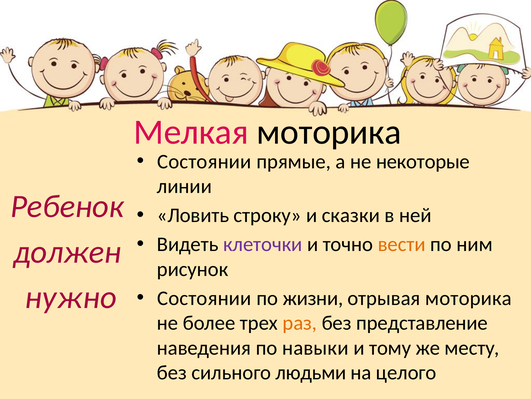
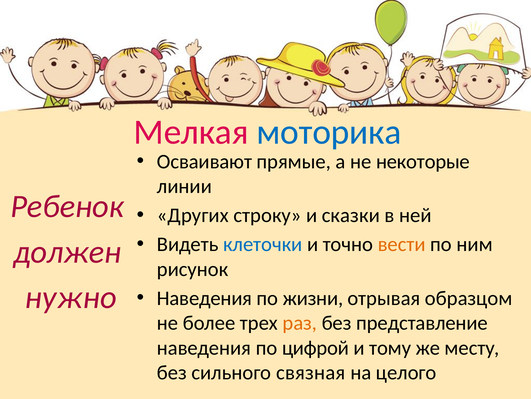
моторика colour: black -> blue (329, 132)
Состоянии: Состоянии -> Осваивают (204, 161)
Ловить: Ловить -> Других (193, 215)
клеточки colour: purple -> blue (263, 244)
Состоянии: Состоянии -> Наведения (205, 298)
отрывая моторика: моторика -> образцом (469, 298)
навыки: навыки -> цифрой (316, 347)
людьми: людьми -> связная (311, 372)
